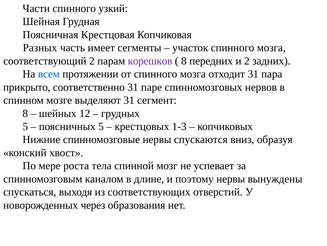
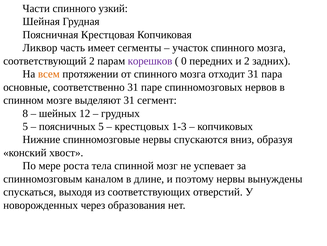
Разных: Разных -> Ликвор (40, 48)
8: 8 -> 0 (184, 61)
всем colour: blue -> orange (49, 74)
прикрыто: прикрыто -> основные (27, 87)
